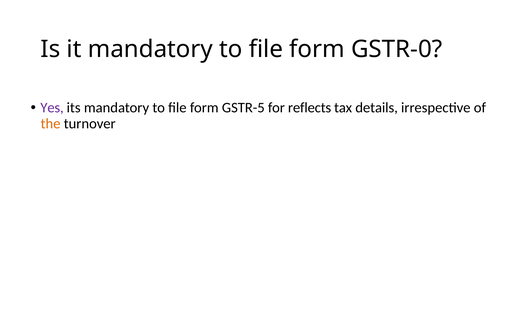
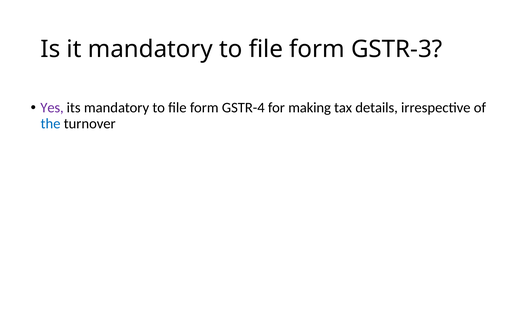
GSTR-0: GSTR-0 -> GSTR-3 (397, 49)
GSTR-5: GSTR-5 -> GSTR-4 (243, 108)
reflects: reflects -> making (310, 108)
the colour: orange -> blue (51, 124)
